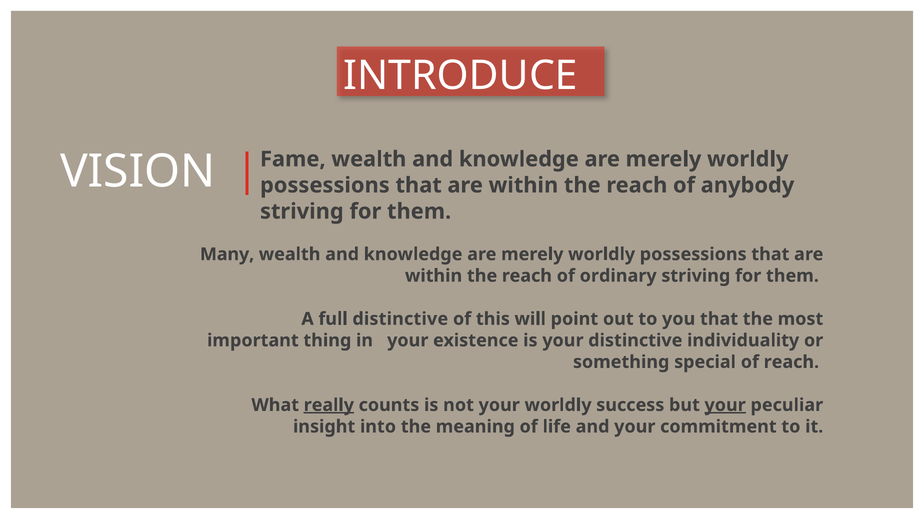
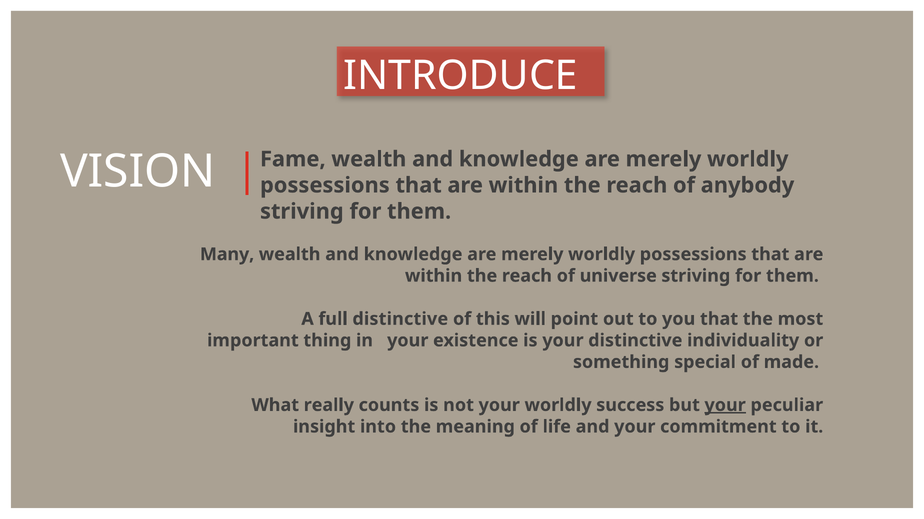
ordinary: ordinary -> universe (618, 276)
of reach: reach -> made (791, 363)
really underline: present -> none (329, 406)
